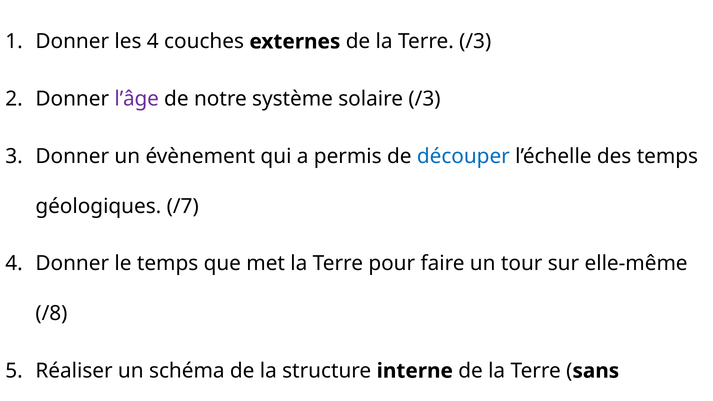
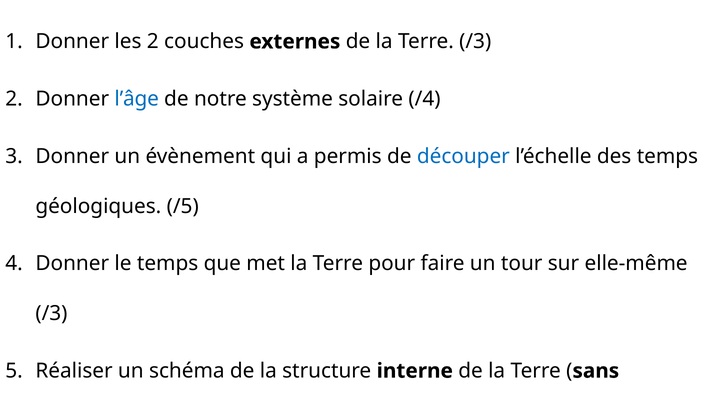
les 4: 4 -> 2 (153, 42)
l’âge colour: purple -> blue (137, 99)
solaire /3: /3 -> /4 (424, 99)
/7: /7 -> /5 (183, 206)
/8: /8 -> /3 (51, 314)
